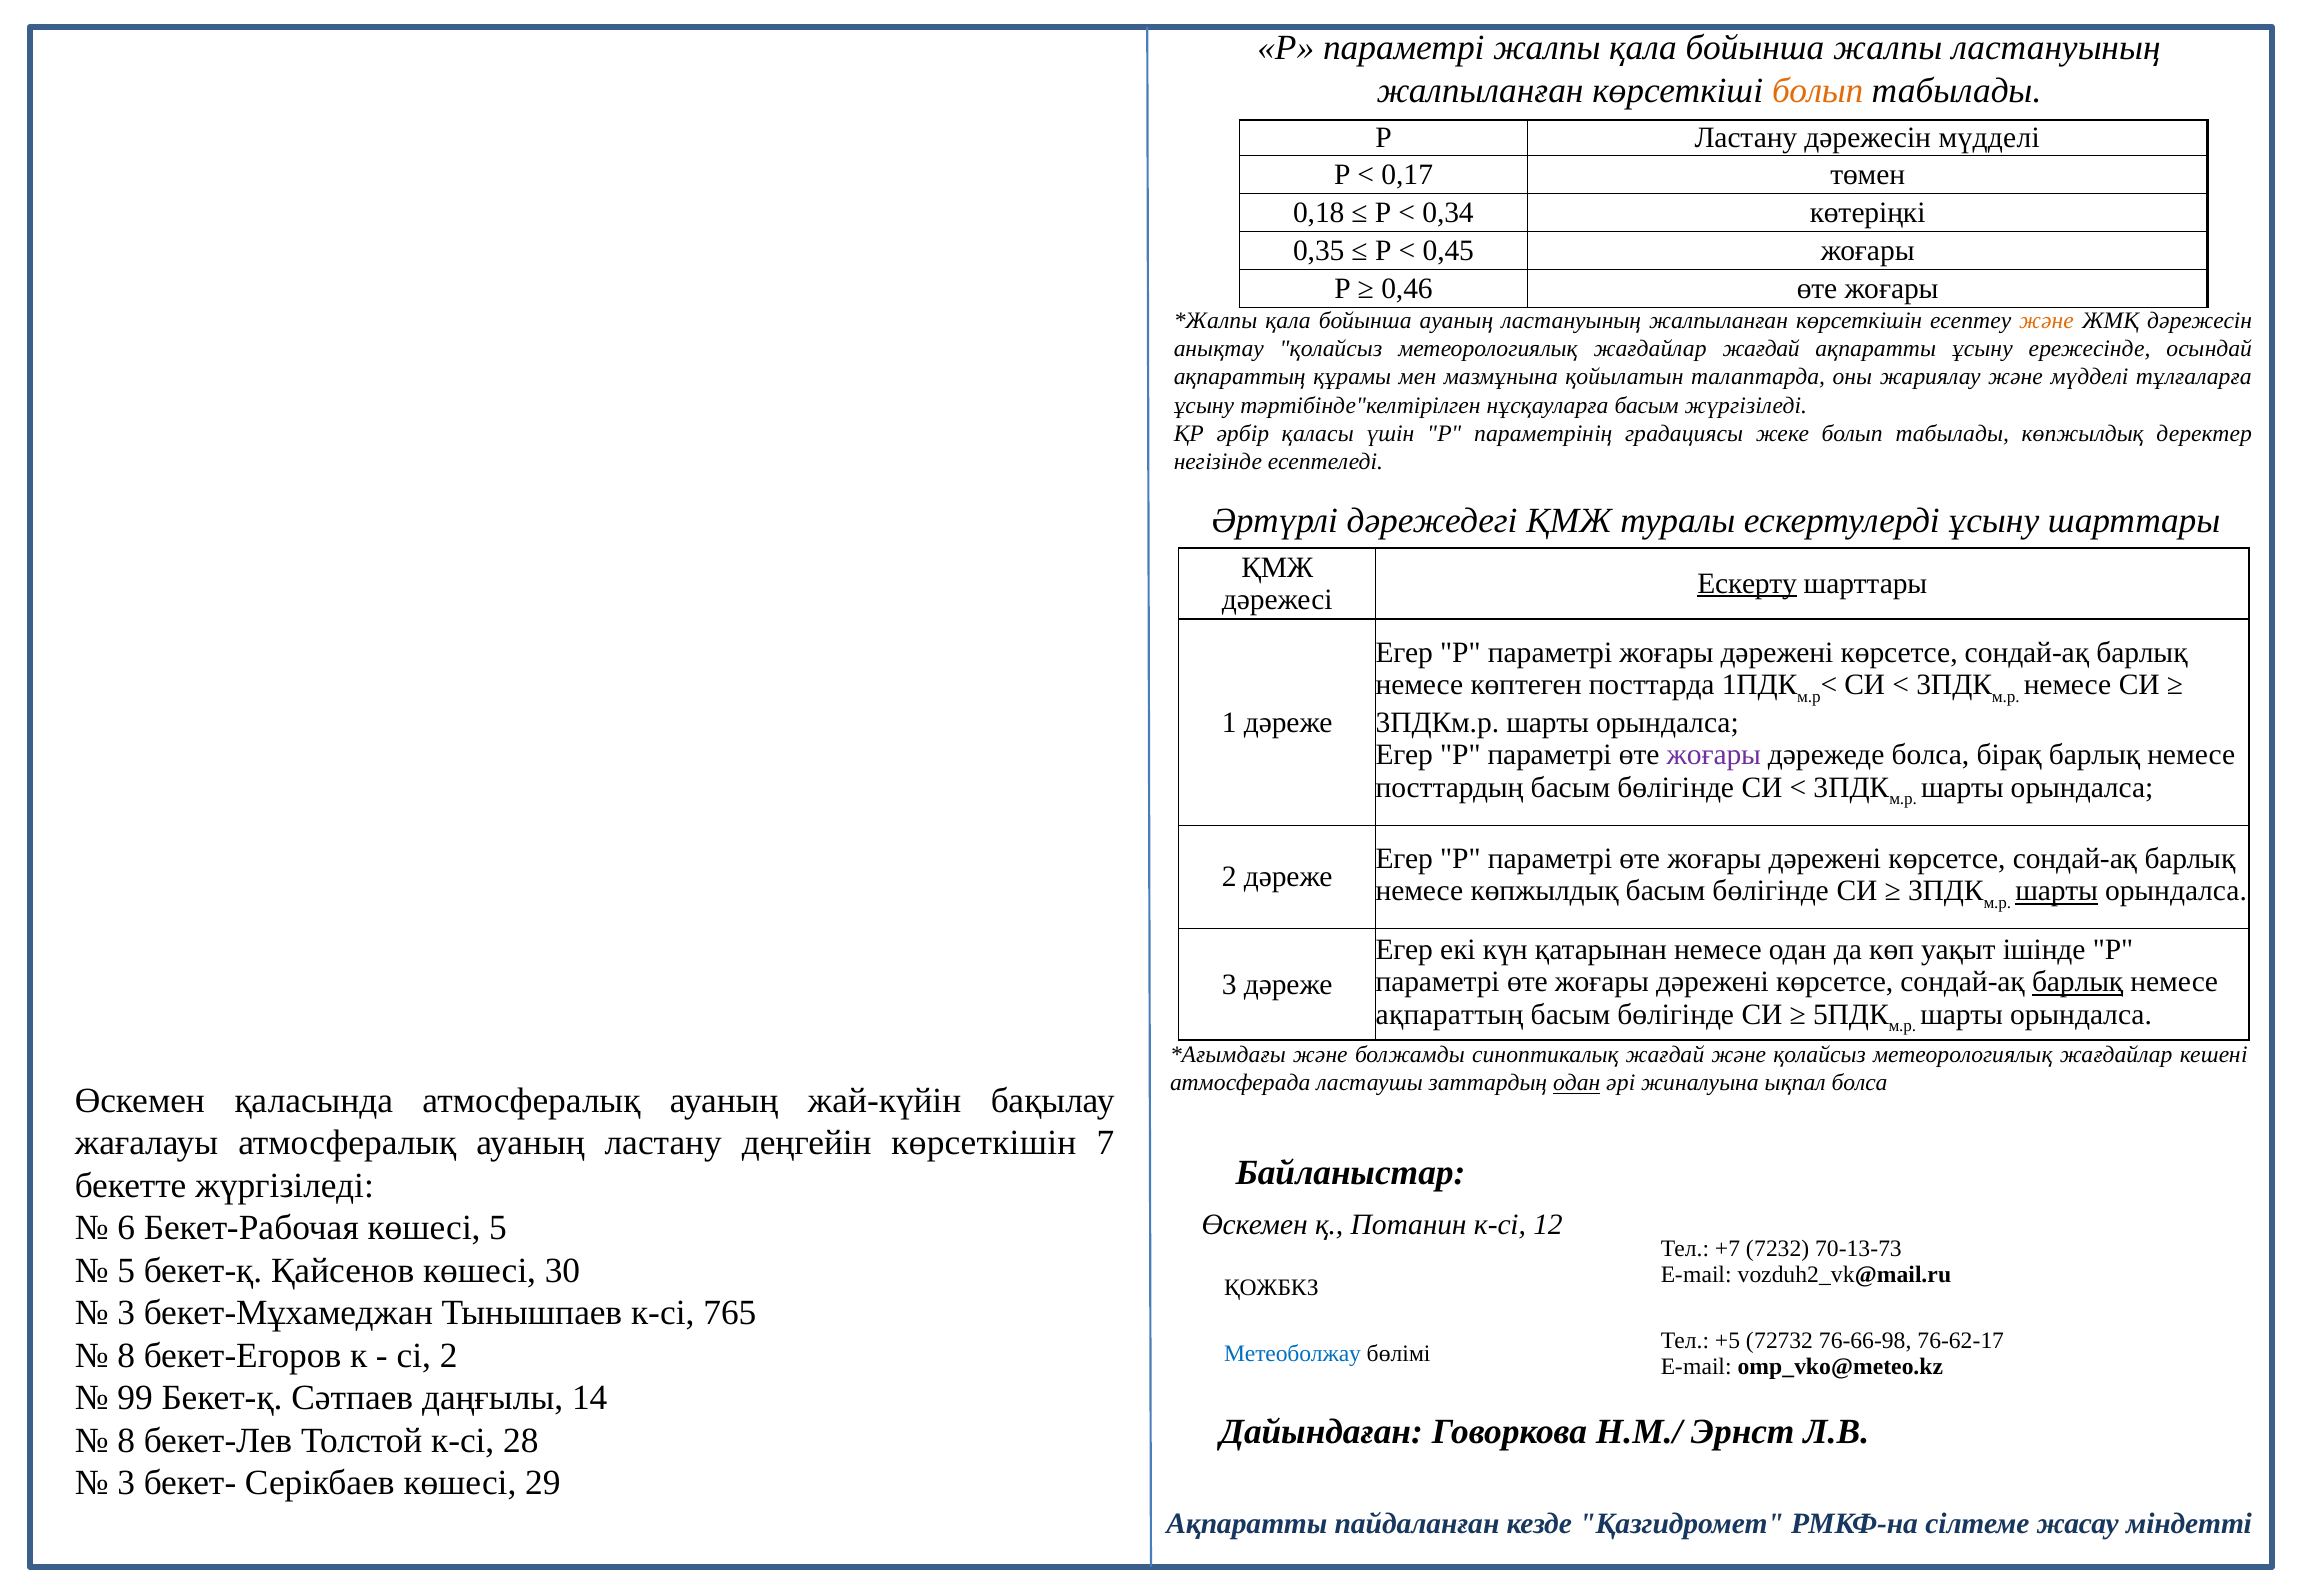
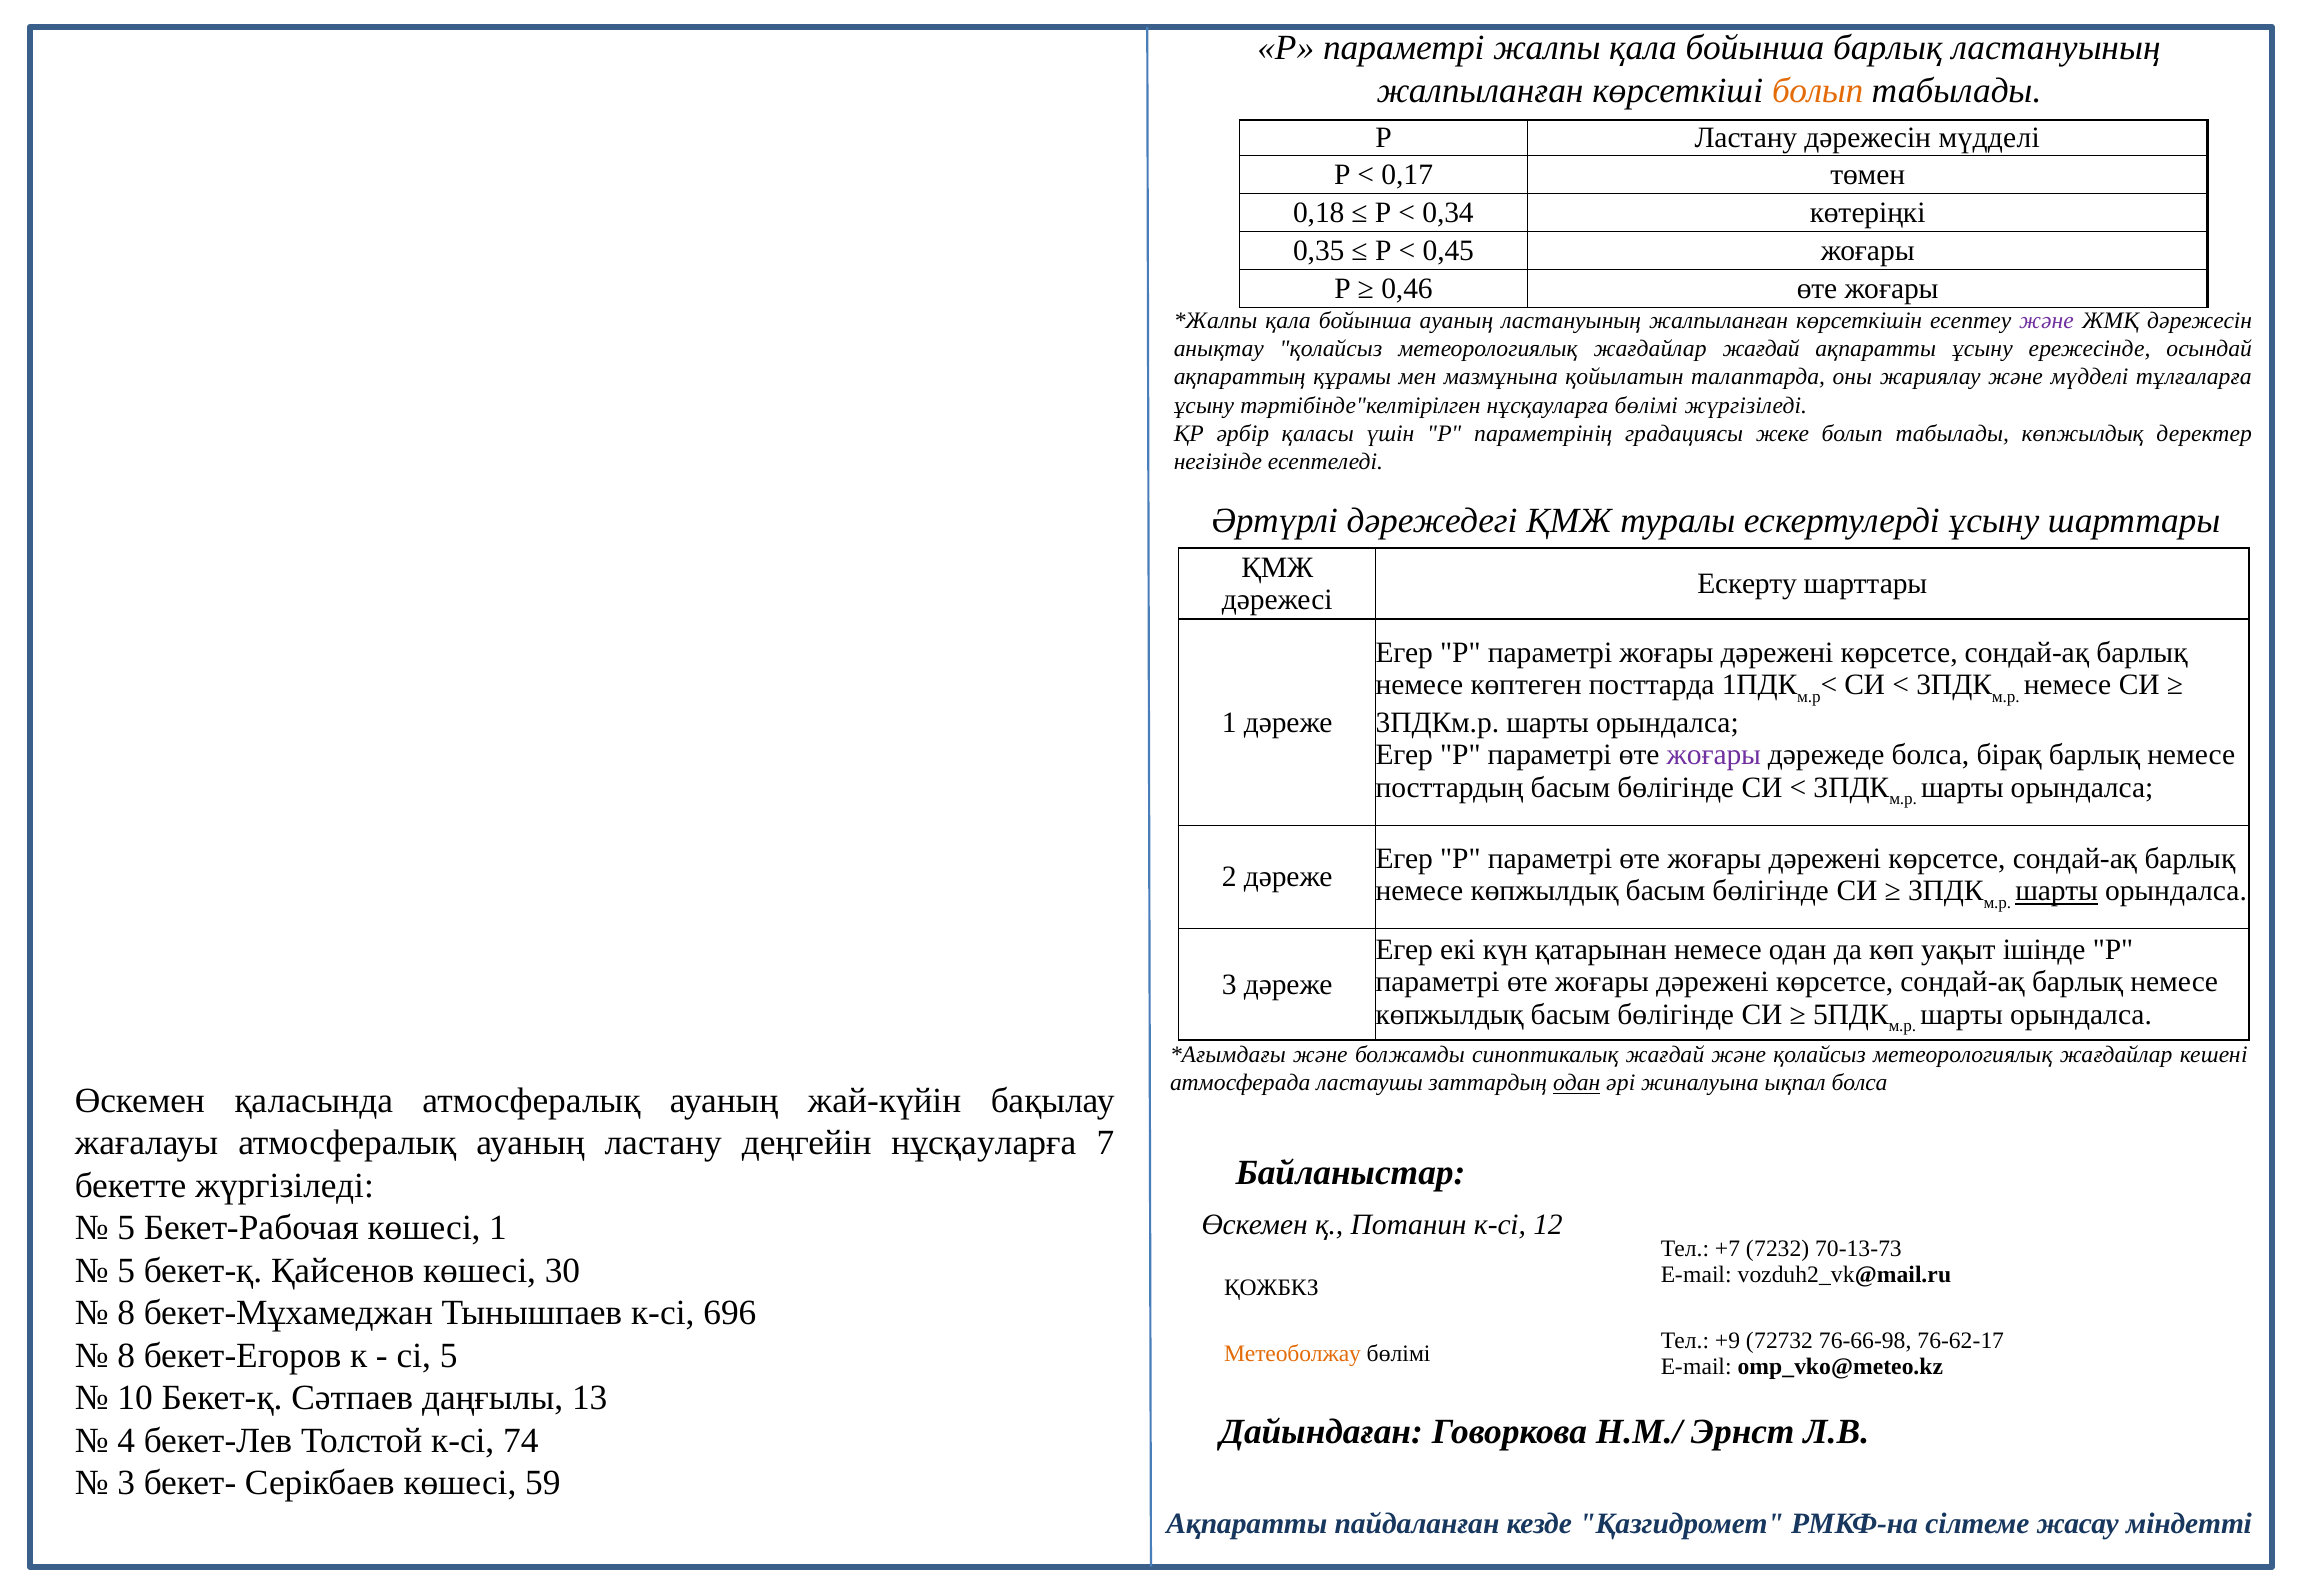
бойынша жалпы: жалпы -> барлық (1888, 48)
және colour: orange -> purple (2047, 320)
нұсқауларға басым: басым -> бөлімі (1646, 405)
Ескерту underline: present -> none (1747, 584)
барлық underline: present -> none (2078, 982)
ақпараттың: ақпараттың -> көпжылдық (1450, 1014)
деңгейін көрсеткішін: көрсеткішін -> нұсқауларға (984, 1143)
6: 6 -> 5 (126, 1228)
көшесі 5: 5 -> 1 (498, 1228)
3: 3 -> 8 (126, 1313)
765: 765 -> 696 (730, 1313)
+5: +5 -> +9 (1727, 1340)
сі 2: 2 -> 5 (449, 1355)
Метеоболжау colour: blue -> orange (1293, 1354)
99: 99 -> 10 (135, 1398)
14: 14 -> 13 (590, 1398)
8: 8 -> 4 (126, 1440)
28: 28 -> 74 (521, 1440)
29: 29 -> 59 (543, 1483)
